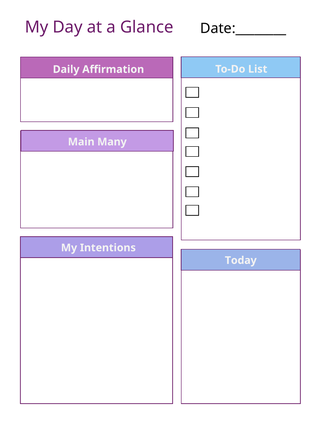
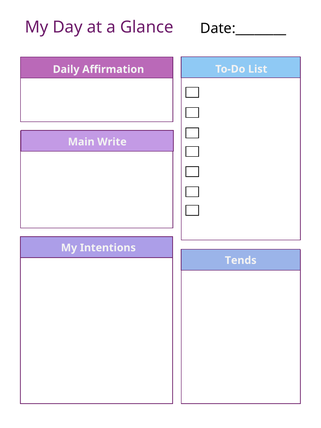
Many: Many -> Write (112, 142)
Today: Today -> Tends (241, 260)
